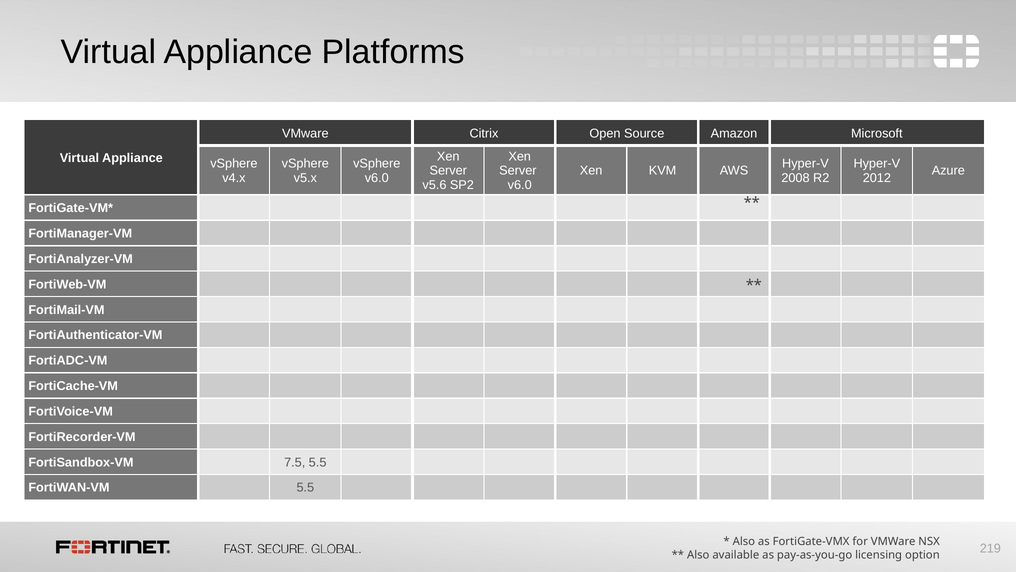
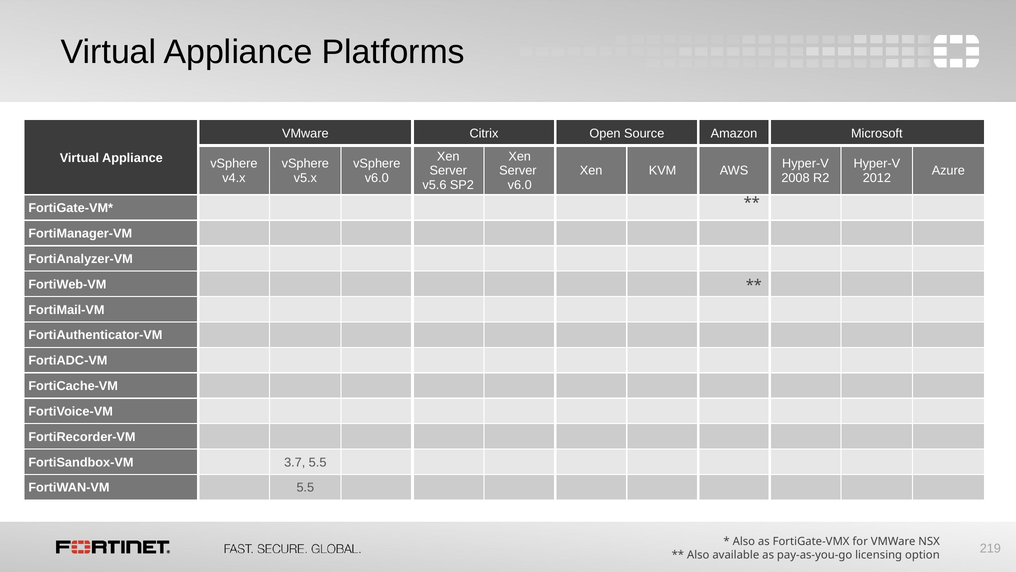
7.5: 7.5 -> 3.7 (295, 462)
